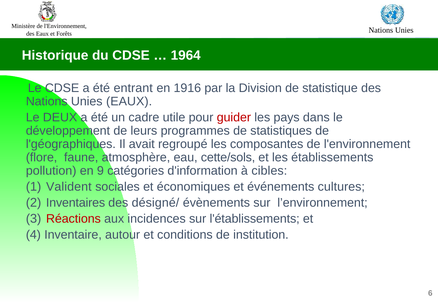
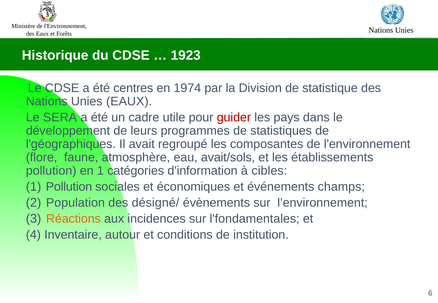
1964: 1964 -> 1923 (186, 55)
entrant: entrant -> centres (133, 88)
1916: 1916 -> 1974 (187, 88)
DEUX: DEUX -> SERA (60, 118)
cette/sols: cette/sols -> avait/sols (228, 158)
en 9: 9 -> 1 (100, 171)
Valident: Valident -> Pollution (69, 187)
cultures: cultures -> champs (341, 187)
Inventaires: Inventaires -> Population (75, 203)
Réactions colour: red -> orange (73, 219)
l'établissements: l'établissements -> l'fondamentales (255, 219)
